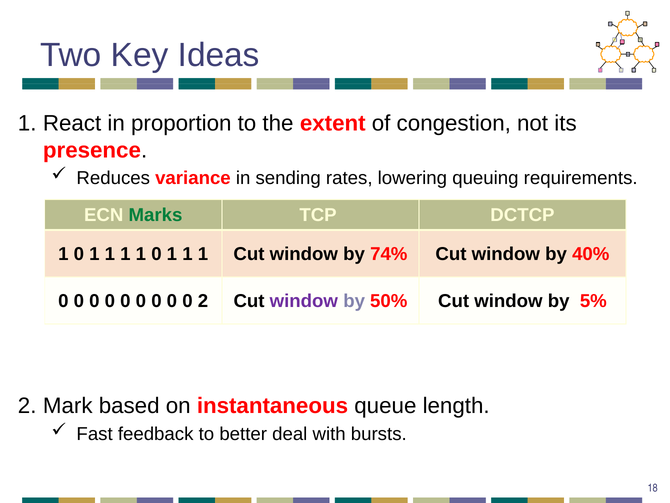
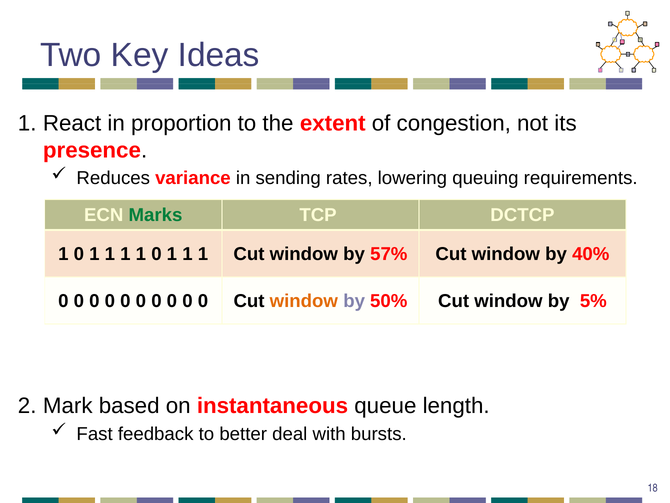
74%: 74% -> 57% (389, 254)
2: 2 -> 0 (203, 301)
window colour: purple -> orange (304, 301)
